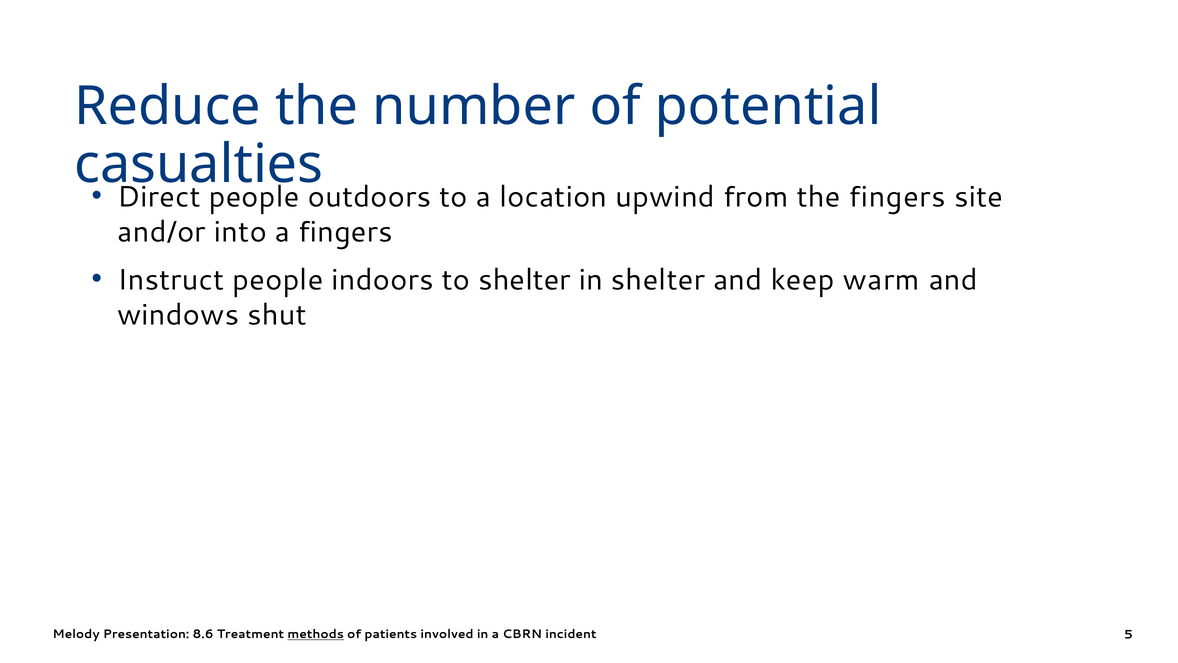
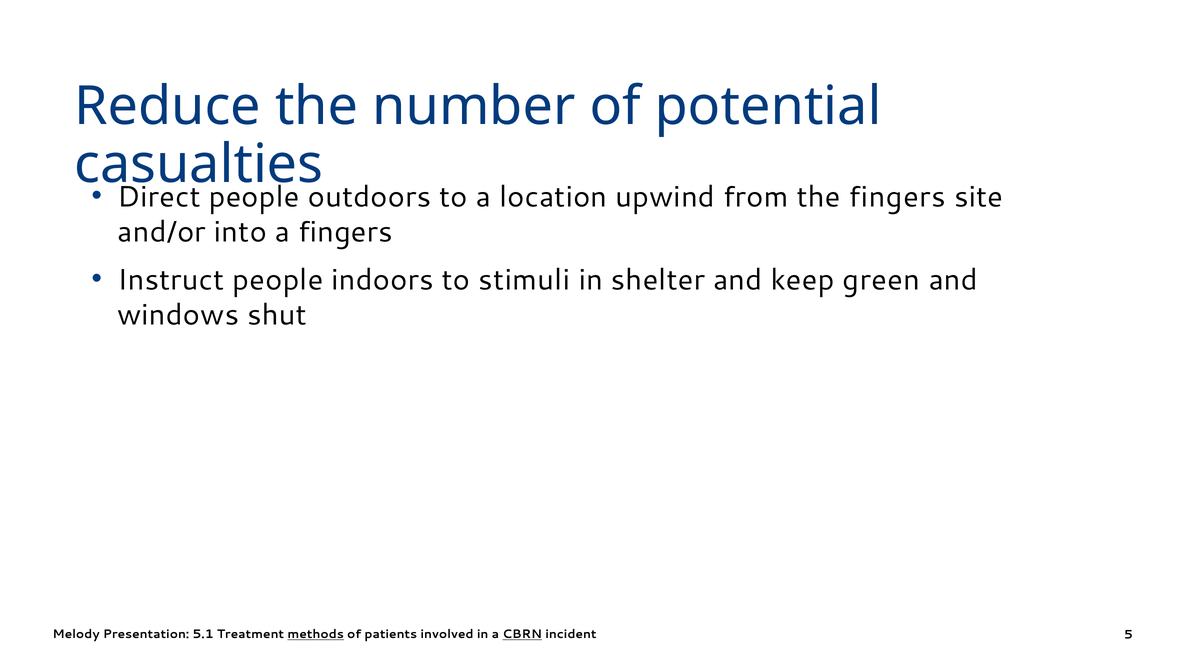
to shelter: shelter -> stimuli (524, 280)
warm: warm -> green (881, 280)
8.6: 8.6 -> 5.1 (203, 634)
CBRN underline: none -> present (522, 634)
